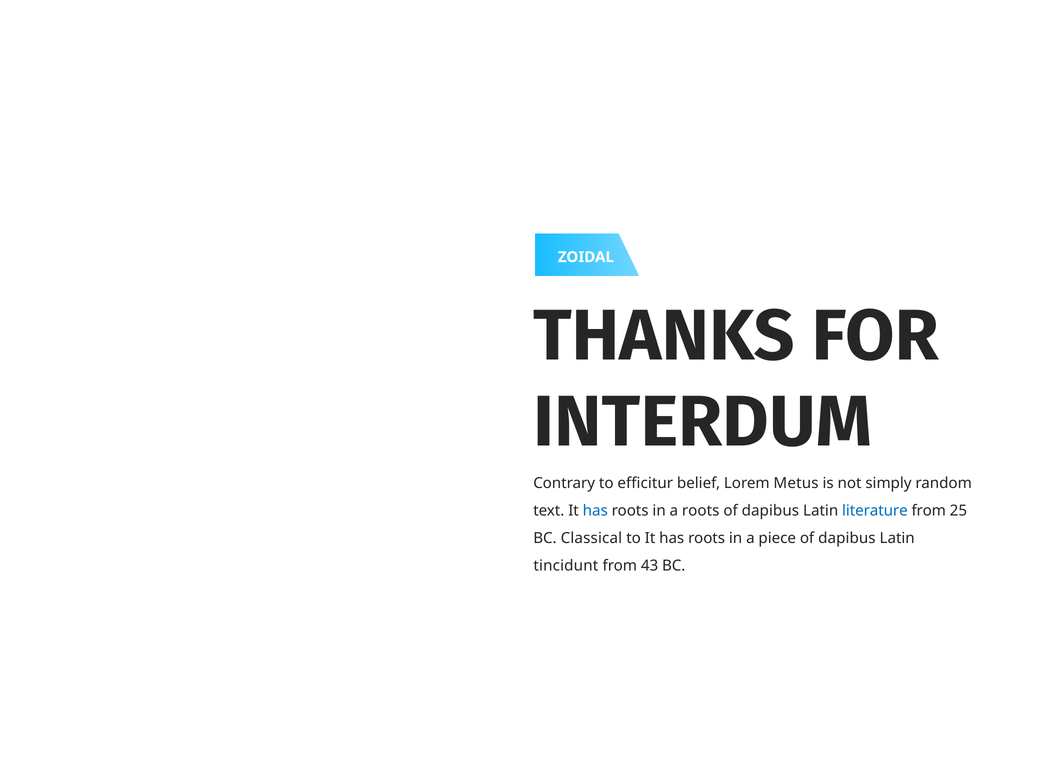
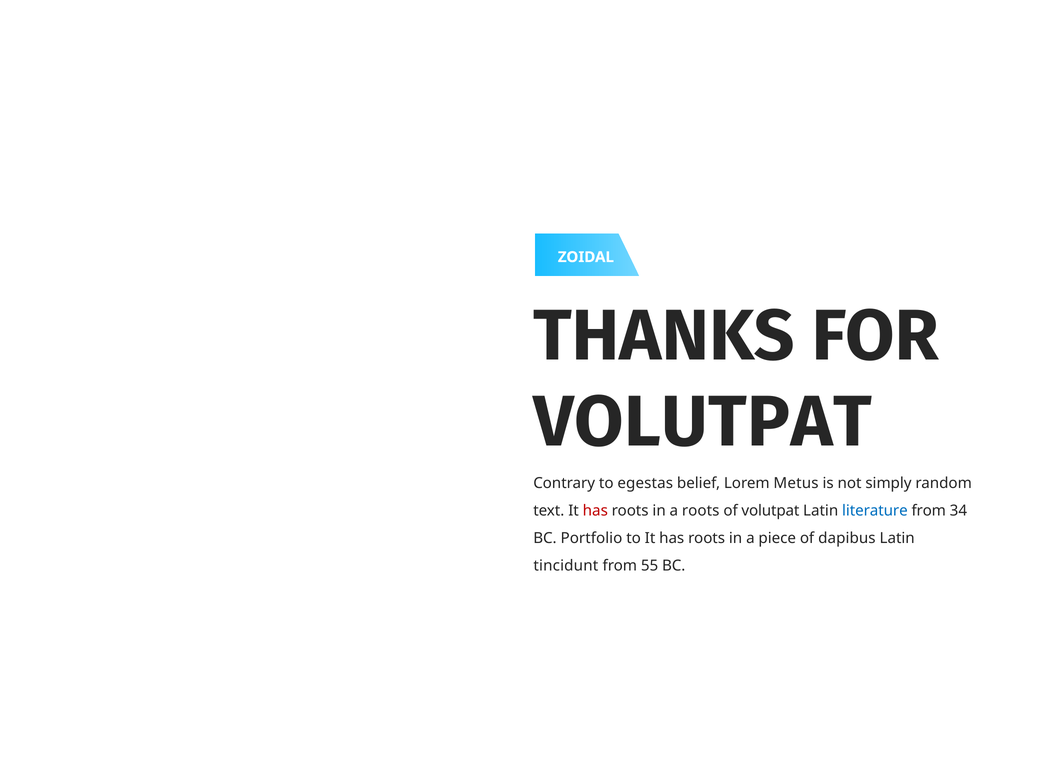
INTERDUM: INTERDUM -> VOLUTPAT (703, 422)
efficitur: efficitur -> egestas (645, 483)
has colour: blue -> red (595, 510)
dapibus: dapibus -> volutpat (770, 510)
25: 25 -> 34 (958, 510)
Classical: Classical -> Portfolio (591, 538)
43: 43 -> 55 (650, 565)
